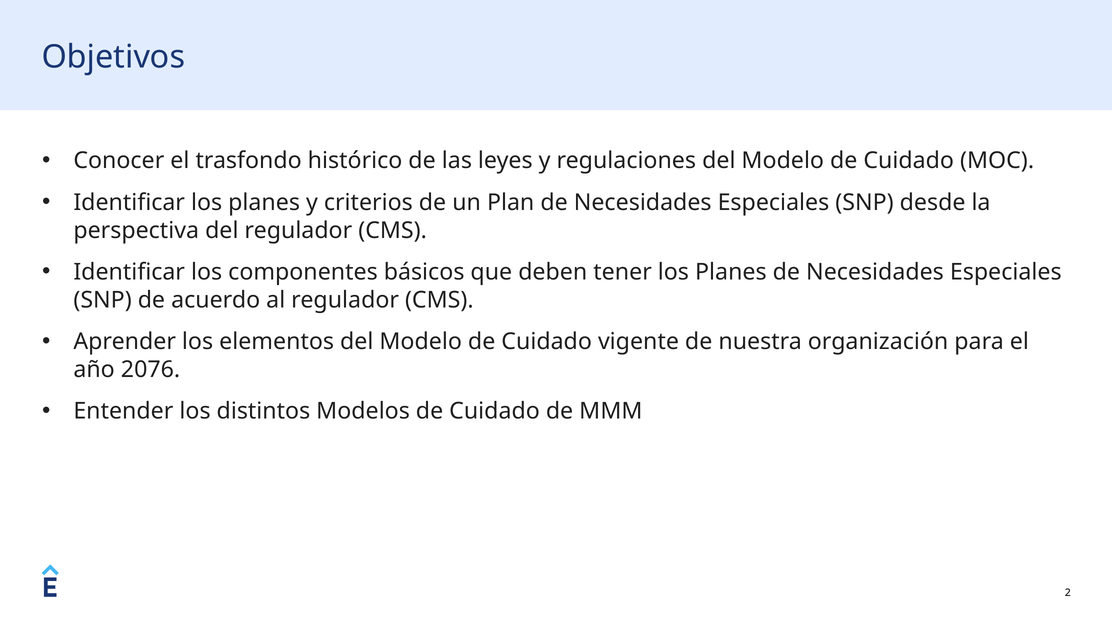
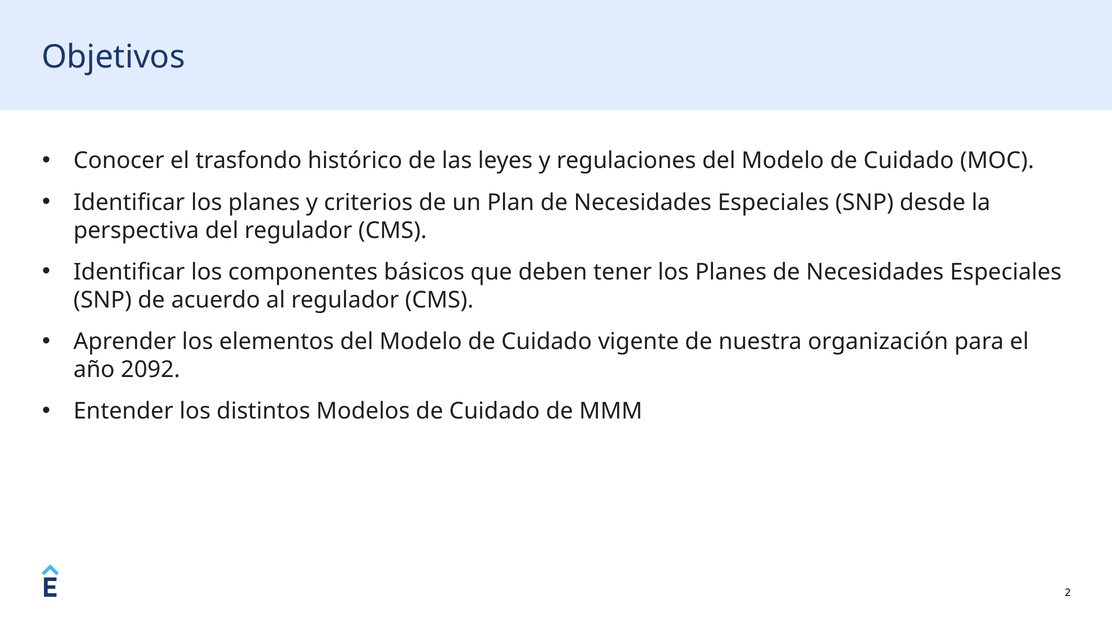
2076: 2076 -> 2092 (151, 369)
